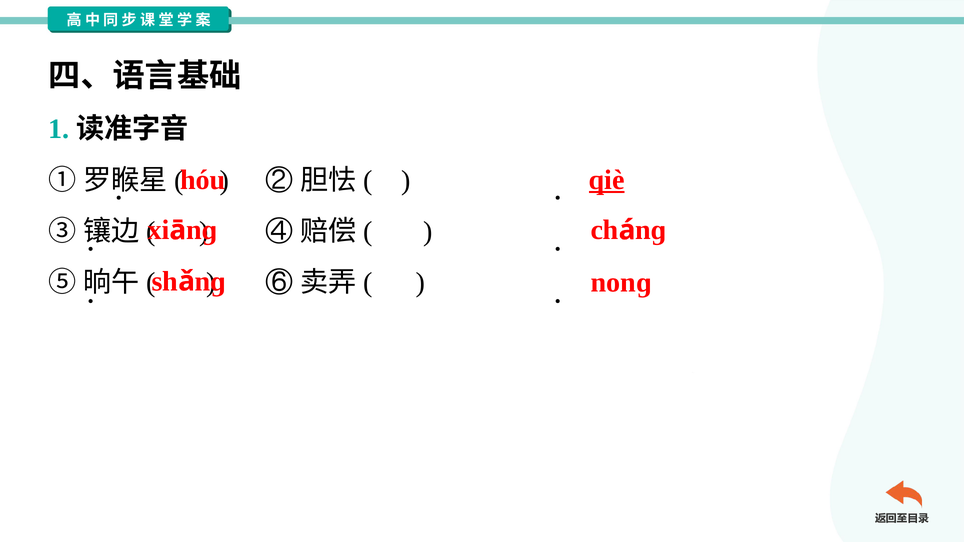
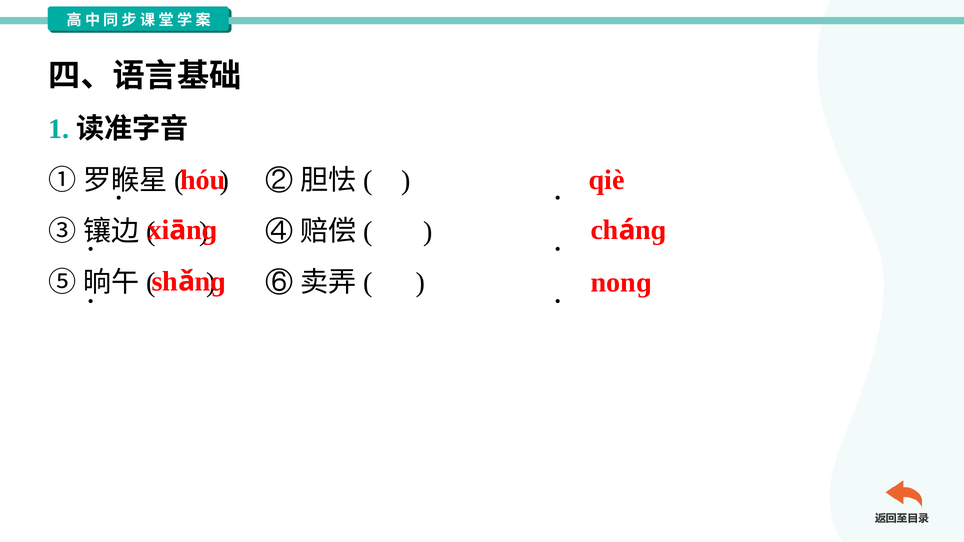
qiè underline: present -> none (607, 180)
